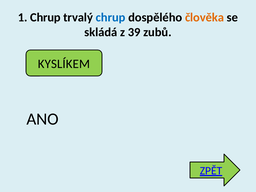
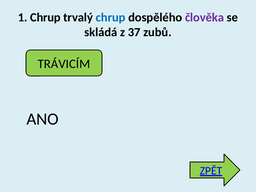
člověka colour: orange -> purple (204, 17)
39: 39 -> 37 (134, 32)
KYSLÍKEM: KYSLÍKEM -> TRÁVICÍM (64, 64)
